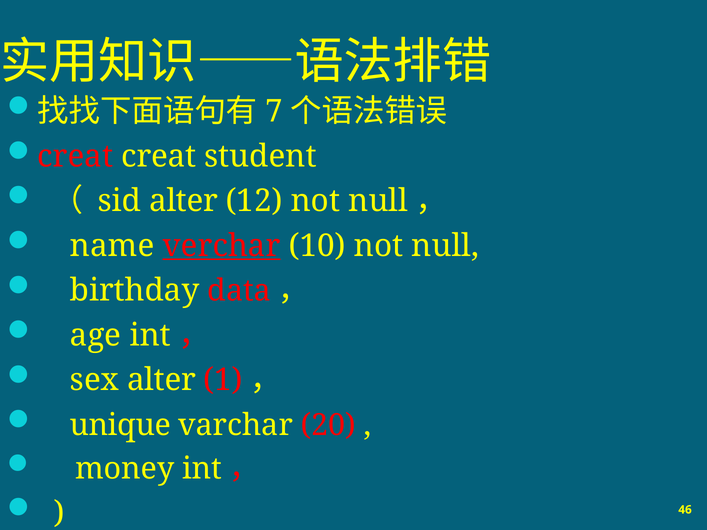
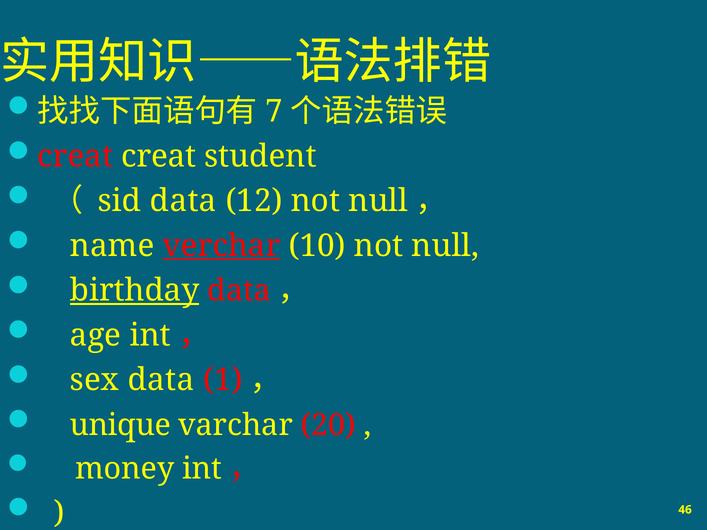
sid alter: alter -> data (183, 201)
birthday underline: none -> present (135, 291)
sex alter: alter -> data (161, 380)
